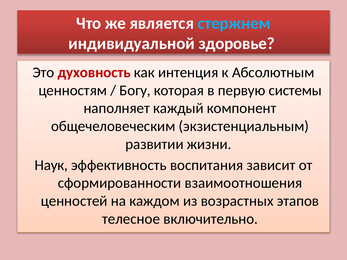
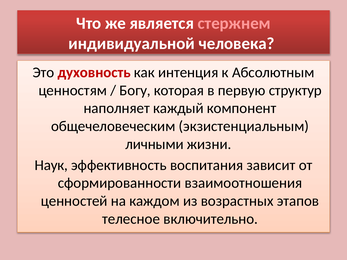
стержнем colour: light blue -> pink (234, 23)
здоровье: здоровье -> человека (237, 44)
системы: системы -> структур (295, 90)
развитии: развитии -> личными (154, 144)
